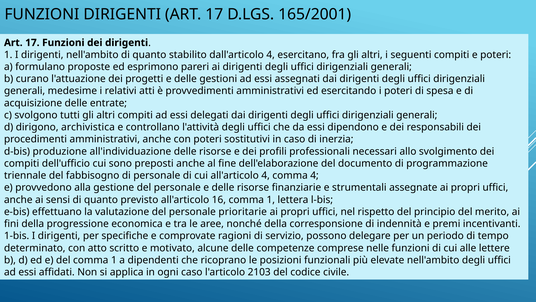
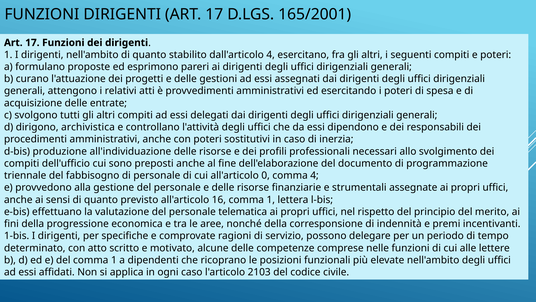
medesime: medesime -> attengono (72, 91)
all'articolo 4: 4 -> 0 (266, 175)
prioritarie: prioritarie -> telematica (243, 211)
